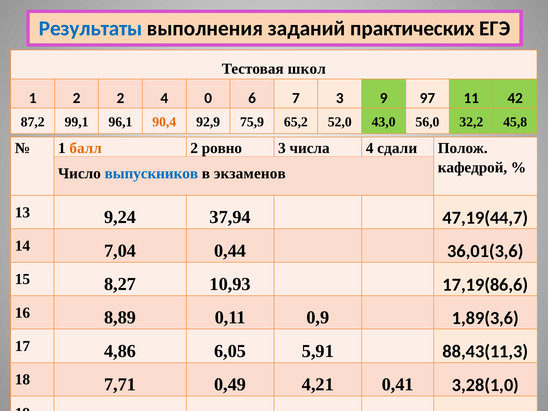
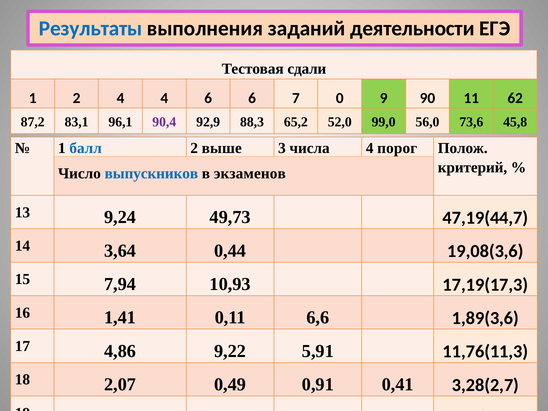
практических: практических -> деятельности (412, 28)
школ: школ -> сдали (307, 69)
2 2: 2 -> 4 (120, 98)
4 0: 0 -> 6 (208, 98)
7 3: 3 -> 0 (340, 98)
97: 97 -> 90 (427, 98)
42: 42 -> 62 (515, 98)
99,1: 99,1 -> 83,1 (77, 122)
90,4 colour: orange -> purple (164, 122)
75,9: 75,9 -> 88,3 (252, 122)
43,0: 43,0 -> 99,0 (384, 122)
32,2: 32,2 -> 73,6 (471, 122)
балл colour: orange -> blue (86, 148)
ровно: ровно -> выше (222, 148)
сдали: сдали -> порог (397, 148)
кафедрой: кафедрой -> критерий (472, 168)
37,94: 37,94 -> 49,73 (230, 217)
7,04: 7,04 -> 3,64 (120, 251)
36,01(3,6: 36,01(3,6 -> 19,08(3,6 (485, 251)
8,27: 8,27 -> 7,94 (120, 284)
17,19(86,6: 17,19(86,6 -> 17,19(17,3 (485, 285)
8,89: 8,89 -> 1,41 (120, 318)
0,9: 0,9 -> 6,6 (318, 318)
6,05: 6,05 -> 9,22 (230, 351)
88,43(11,3: 88,43(11,3 -> 11,76(11,3 (485, 352)
7,71: 7,71 -> 2,07 (120, 384)
4,21: 4,21 -> 0,91 (318, 384)
3,28(1,0: 3,28(1,0 -> 3,28(2,7 (485, 385)
